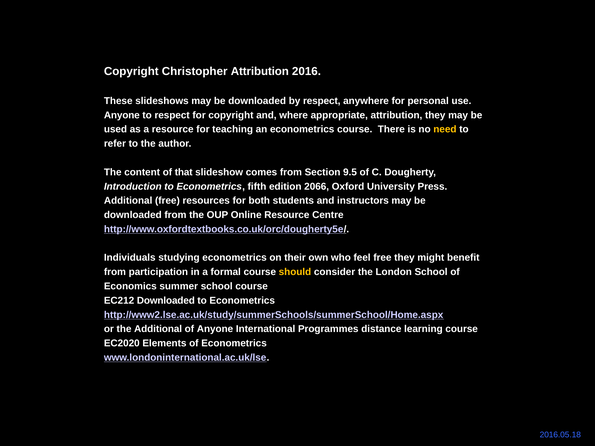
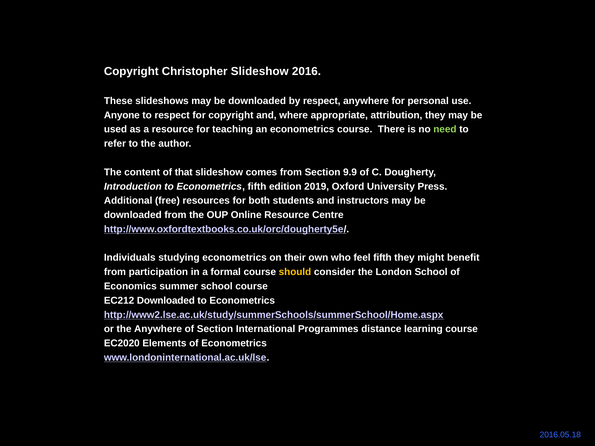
Christopher Attribution: Attribution -> Slideshow (260, 72)
need colour: yellow -> light green (445, 129)
9.5: 9.5 -> 9.9 (350, 172)
2066: 2066 -> 2019 (317, 187)
feel free: free -> fifth (382, 258)
the Additional: Additional -> Anywhere (158, 329)
of Anyone: Anyone -> Section (215, 329)
